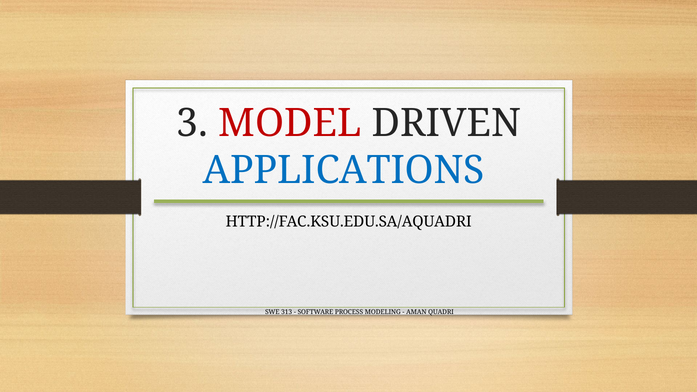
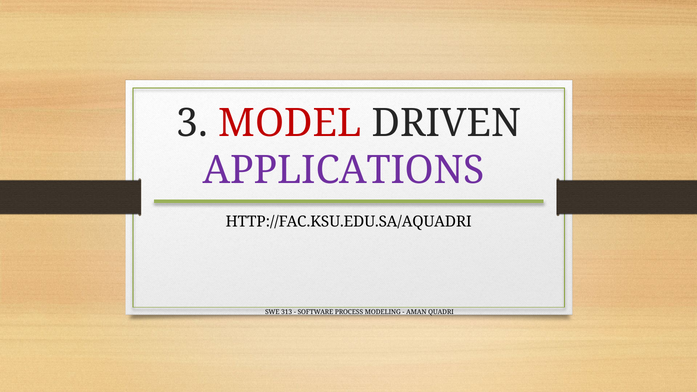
APPLICATIONS colour: blue -> purple (344, 170)
